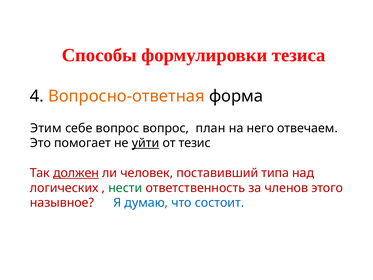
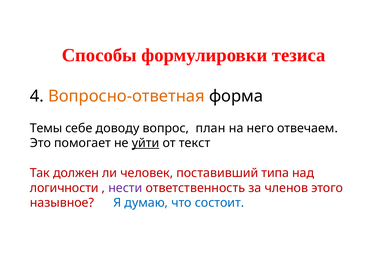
Этим: Этим -> Темы (46, 128)
себе вопрос: вопрос -> доводу (117, 128)
тезис: тезис -> текст (195, 143)
должен underline: present -> none (76, 173)
логических: логических -> логичности (64, 188)
нести colour: green -> purple (125, 188)
